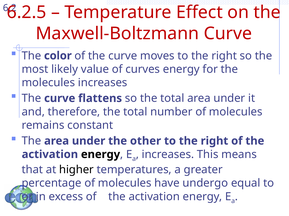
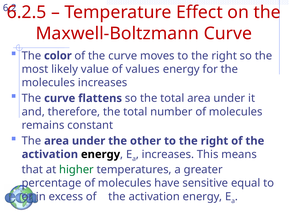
curves: curves -> values (143, 69)
higher colour: black -> green (76, 170)
undergo: undergo -> sensitive (205, 184)
